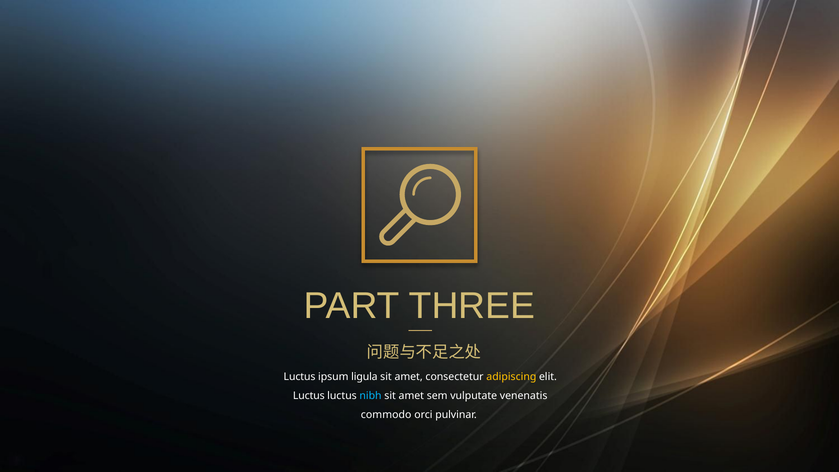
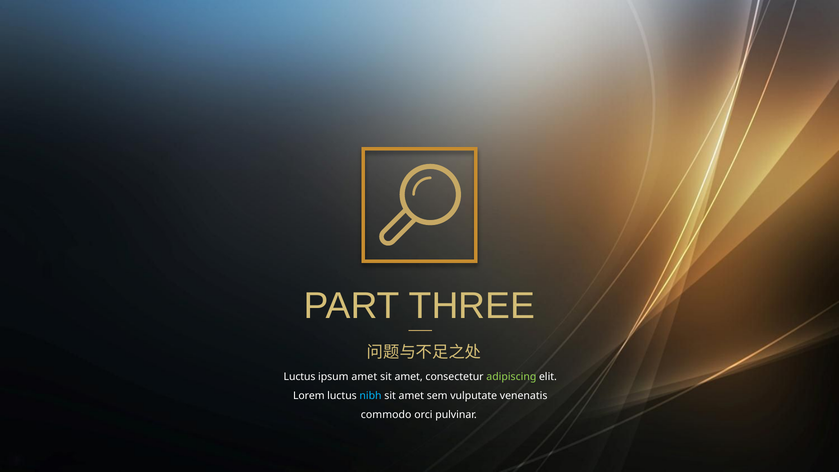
ipsum ligula: ligula -> amet (364, 377)
adipiscing colour: yellow -> light green (511, 377)
Luctus: Luctus -> Lorem (309, 396)
